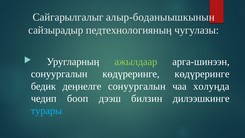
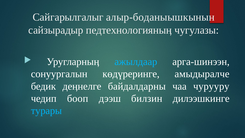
ажылдаар colour: light green -> light blue (136, 62)
көдүреринге көдүреринге: көдүреринге -> амыдыралче (202, 74)
деӊнелге сонуургалын: сонуургалын -> байдалдарны (137, 86)
холуӊда: холуӊда -> чурууру (211, 86)
